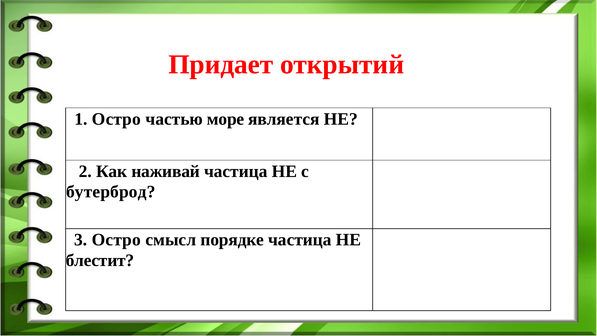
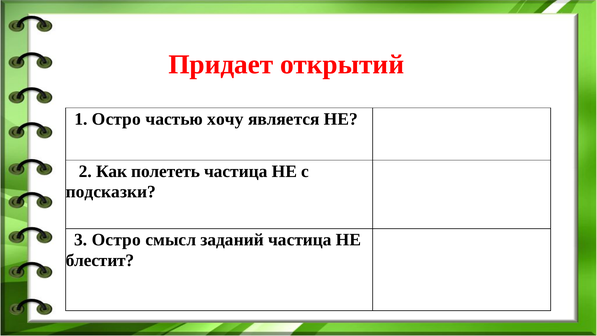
море: море -> хочу (225, 119)
наживай: наживай -> полететь (166, 171)
бутерброд: бутерброд -> подсказки (111, 192)
порядке: порядке -> заданий (232, 240)
